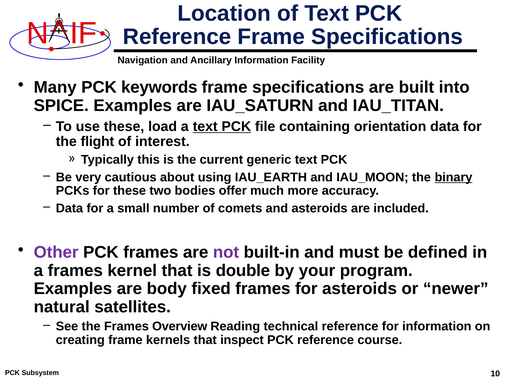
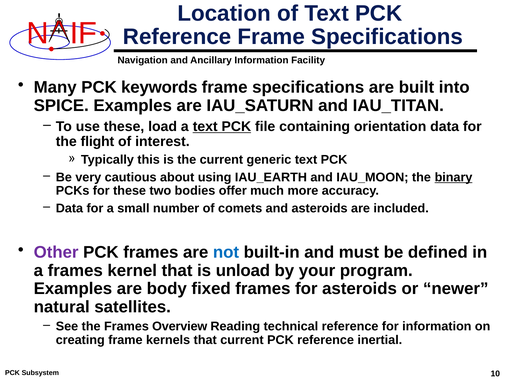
not colour: purple -> blue (226, 252)
double: double -> unload (243, 270)
that inspect: inspect -> current (242, 340)
course: course -> inertial (380, 340)
